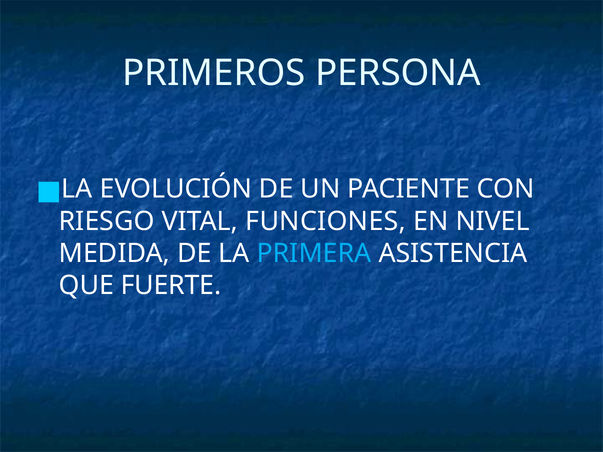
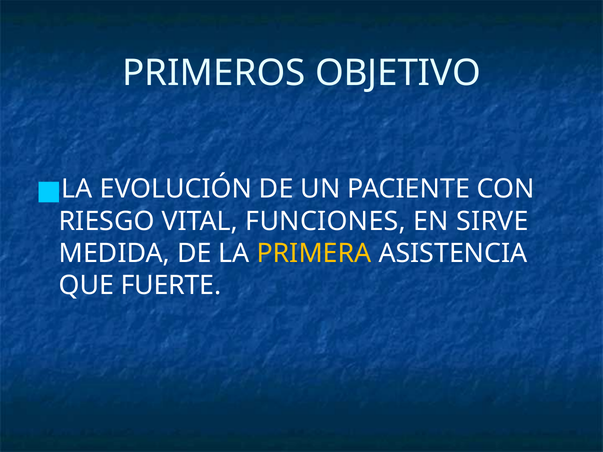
PERSONA: PERSONA -> OBJETIVO (398, 73)
NIVEL: NIVEL -> SIRVE (492, 221)
PRIMERA colour: light blue -> yellow (314, 253)
